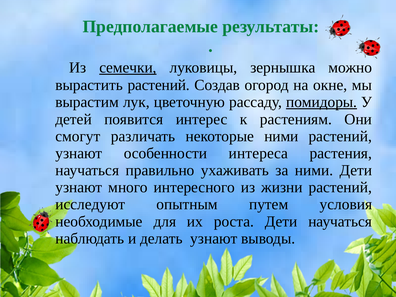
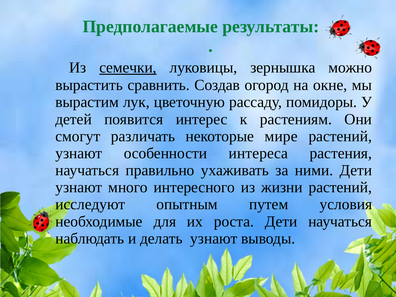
вырастить растений: растений -> сравнить (159, 85)
помидоры underline: present -> none (322, 102)
некоторые ними: ними -> мире (281, 136)
